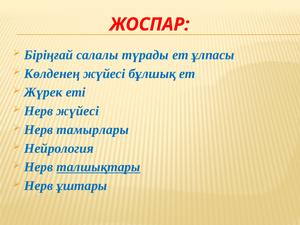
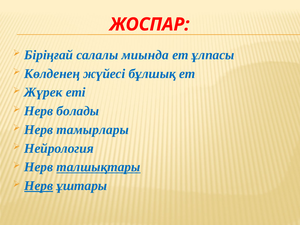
түрады: түрады -> миында (145, 55)
Нерв жүйесі: жүйесі -> болады (78, 111)
Нерв underline: none -> present (39, 186)
